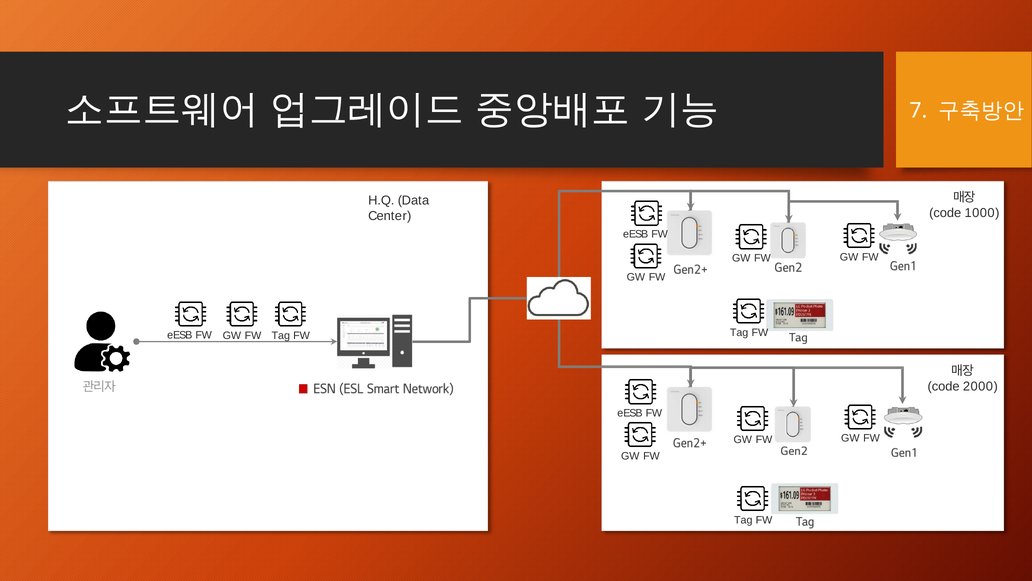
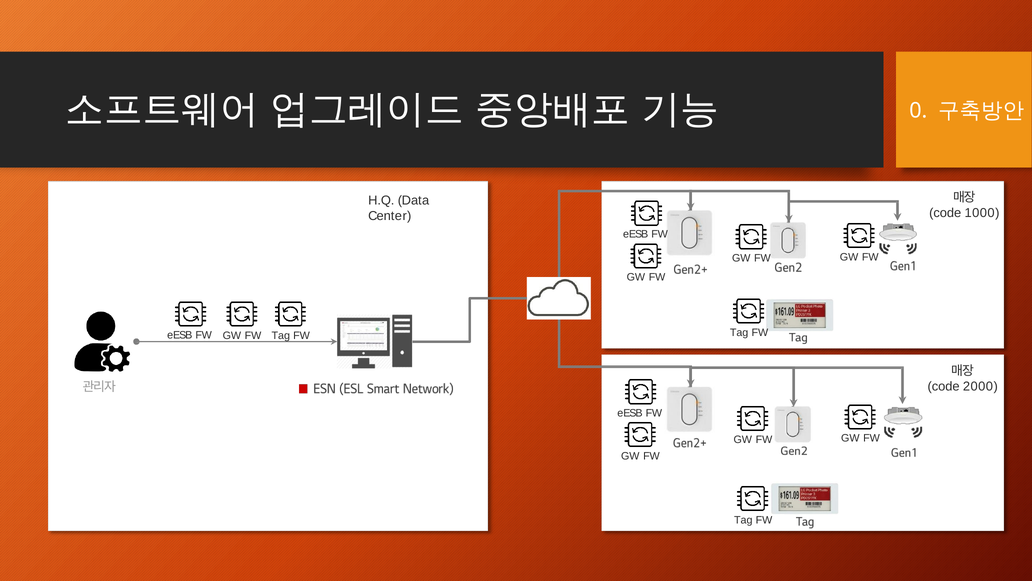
7: 7 -> 0 (918, 111)
